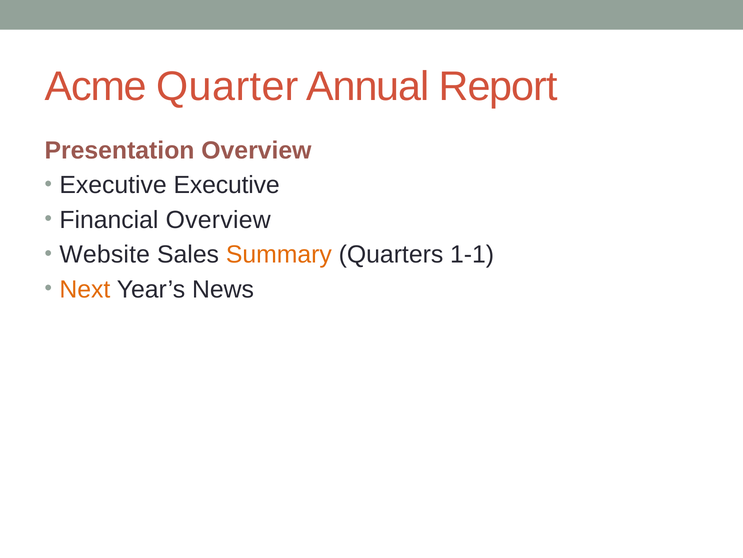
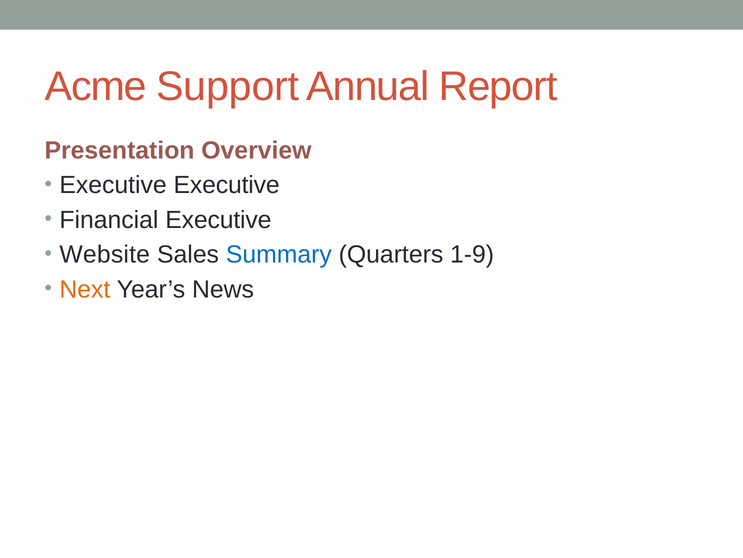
Quarter: Quarter -> Support (228, 86)
Financial Overview: Overview -> Executive (218, 220)
Summary colour: orange -> blue (279, 254)
1-1: 1-1 -> 1-9 (472, 254)
